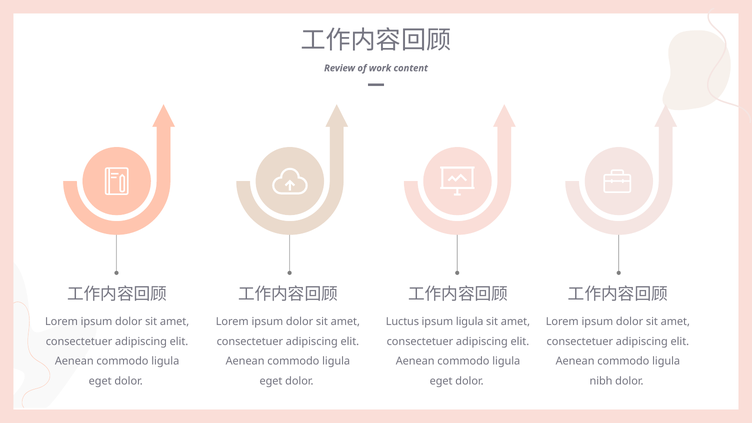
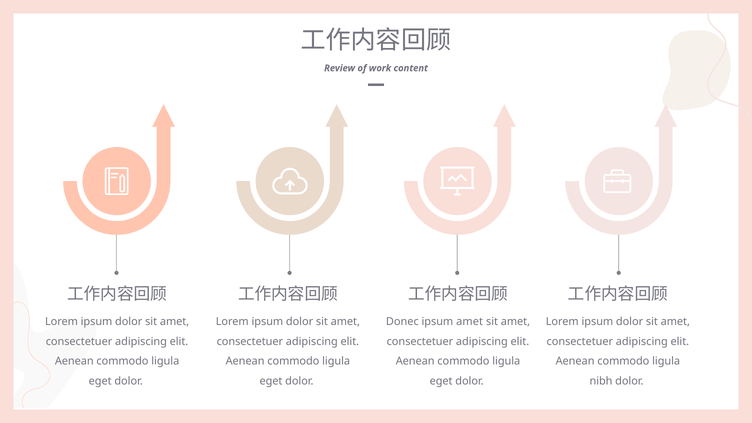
Luctus: Luctus -> Donec (402, 322)
ipsum ligula: ligula -> amet (470, 322)
